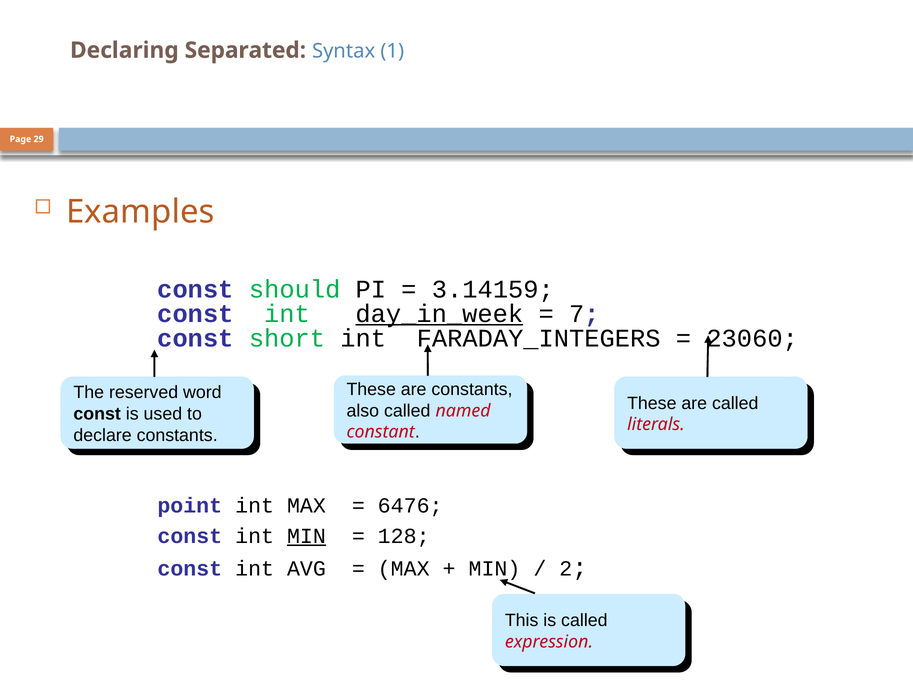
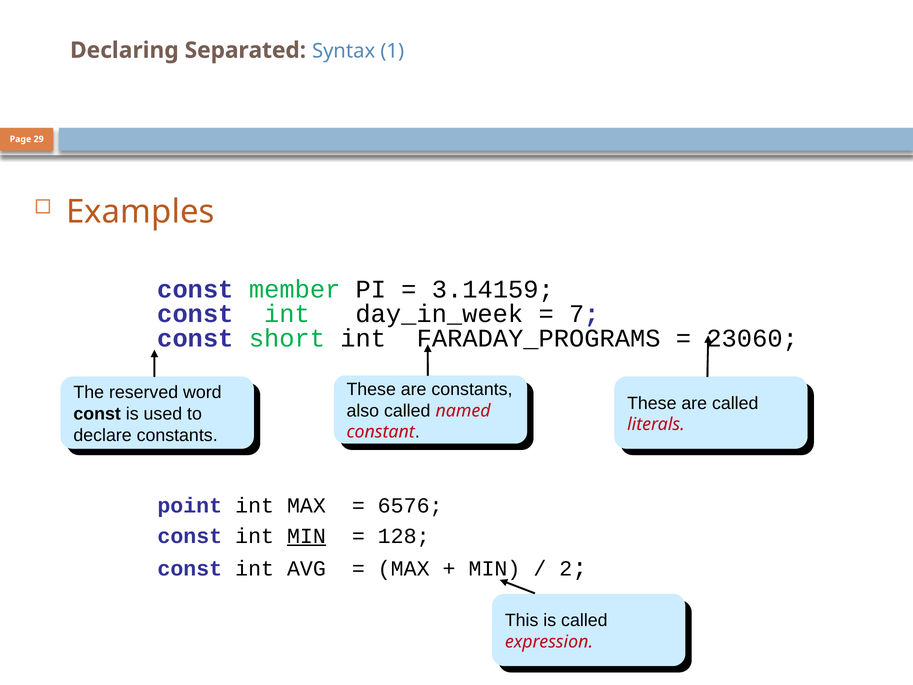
should: should -> member (295, 289)
day_in_week underline: present -> none (439, 314)
FARADAY_INTEGERS: FARADAY_INTEGERS -> FARADAY_PROGRAMS (539, 338)
6476: 6476 -> 6576 (410, 506)
